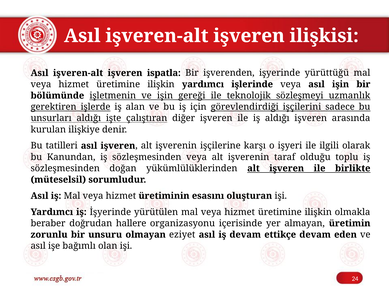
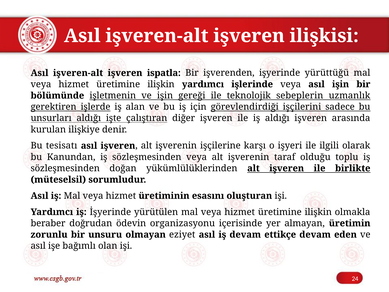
sözleşmeyi: sözleşmeyi -> sebeplerin (300, 96)
tatilleri: tatilleri -> tesisatı (62, 146)
hallere: hallere -> ödevin (131, 223)
